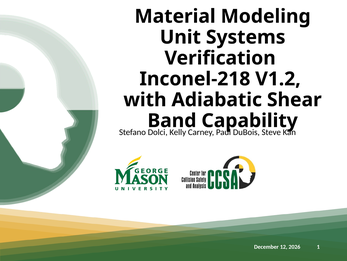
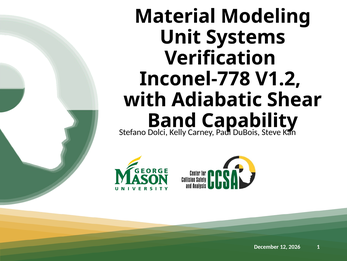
Inconel-218: Inconel-218 -> Inconel-778 (195, 79)
